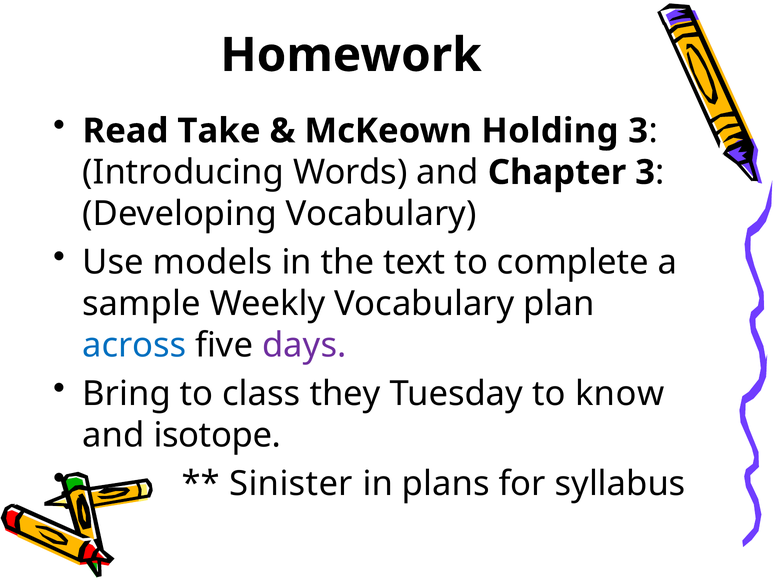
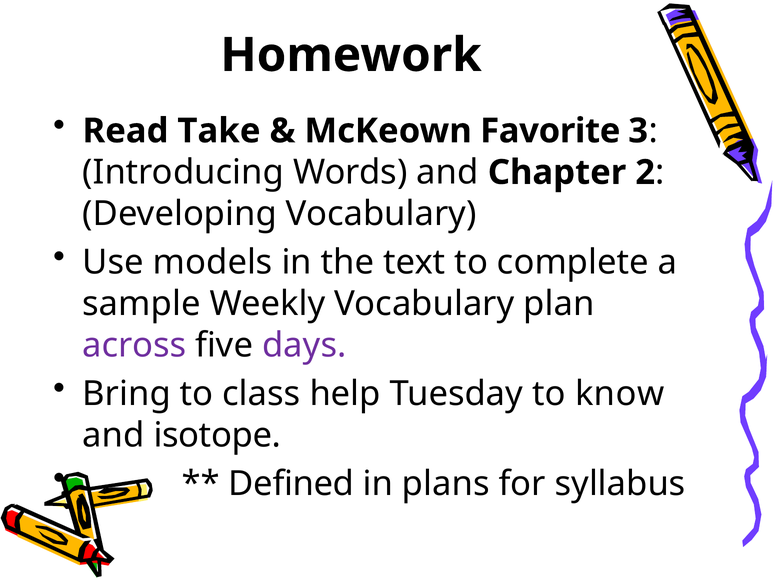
Holding: Holding -> Favorite (550, 131)
Chapter 3: 3 -> 2 (645, 173)
across colour: blue -> purple (134, 346)
they: they -> help (345, 394)
Sinister: Sinister -> Defined (291, 484)
